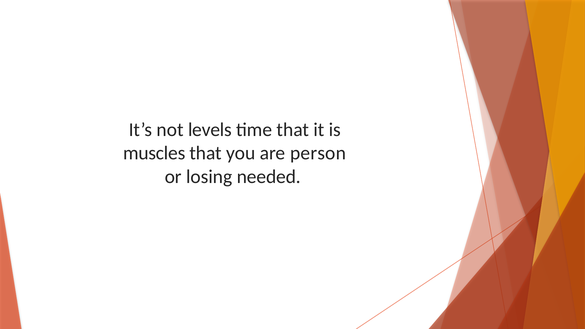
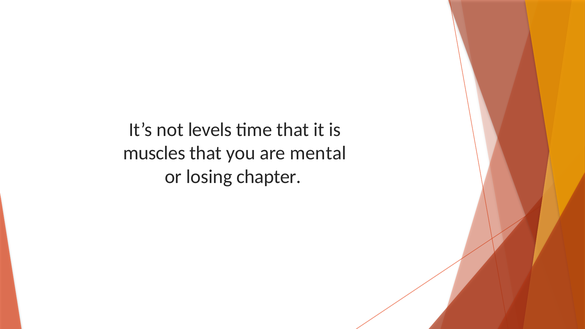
person: person -> mental (318, 153)
needed: needed -> chapter (269, 177)
